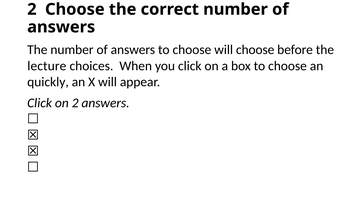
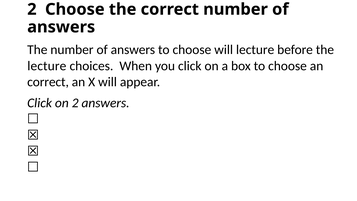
will choose: choose -> lecture (255, 50)
quickly: quickly -> correct (48, 82)
